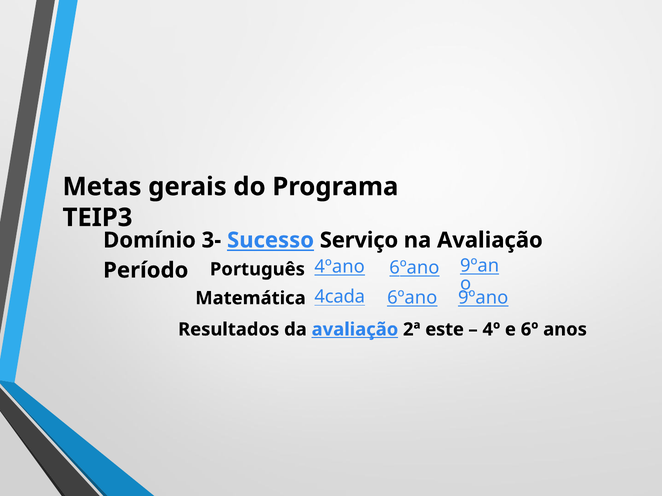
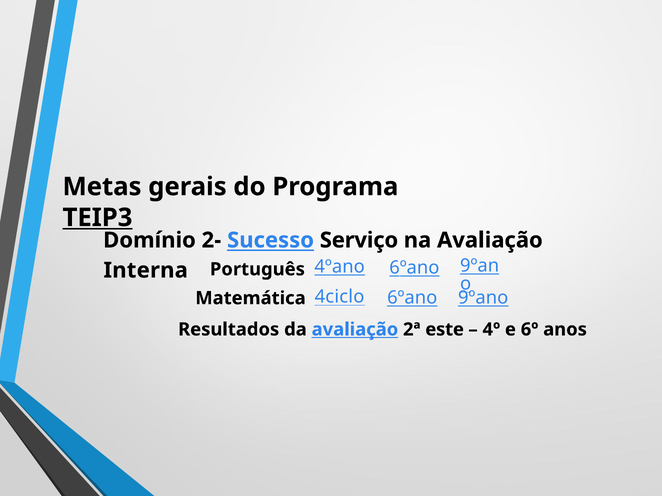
TEIP3 underline: none -> present (97, 218)
3-: 3- -> 2- (211, 240)
Período: Período -> Interna (146, 271)
4cada: 4cada -> 4ciclo (340, 297)
